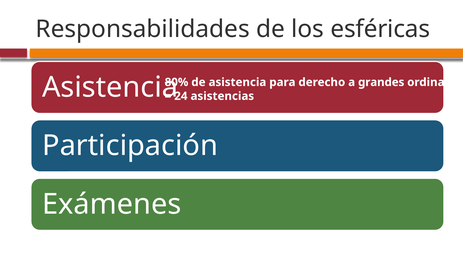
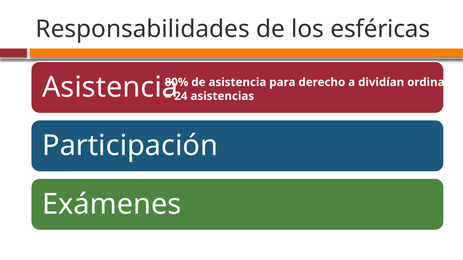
grandes: grandes -> dividían (381, 82)
